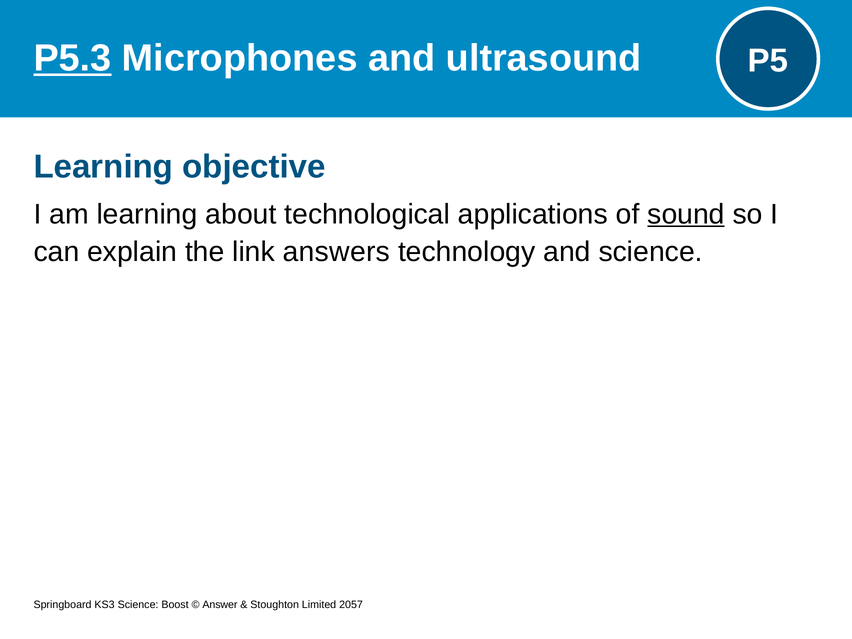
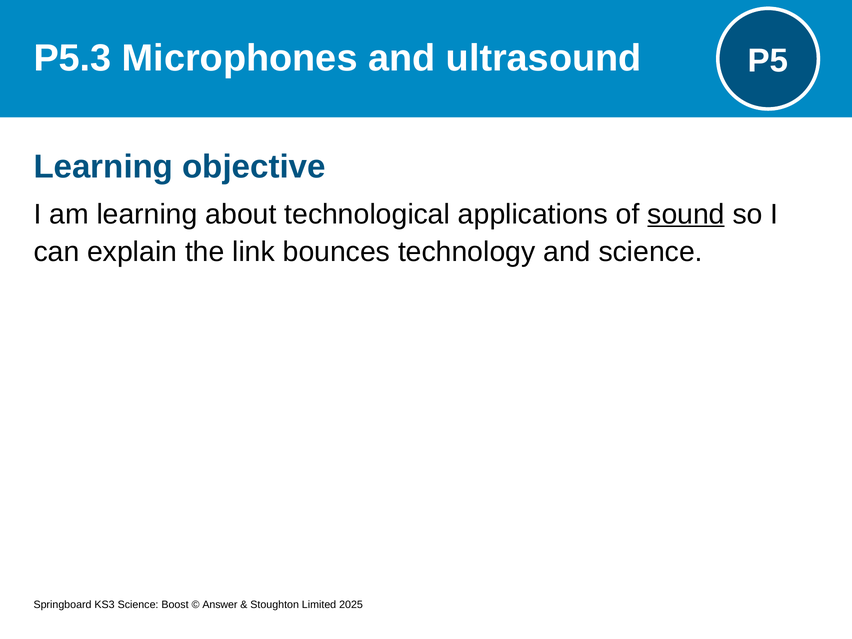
P5.3 underline: present -> none (72, 58)
answers: answers -> bounces (337, 252)
2057: 2057 -> 2025 (351, 605)
